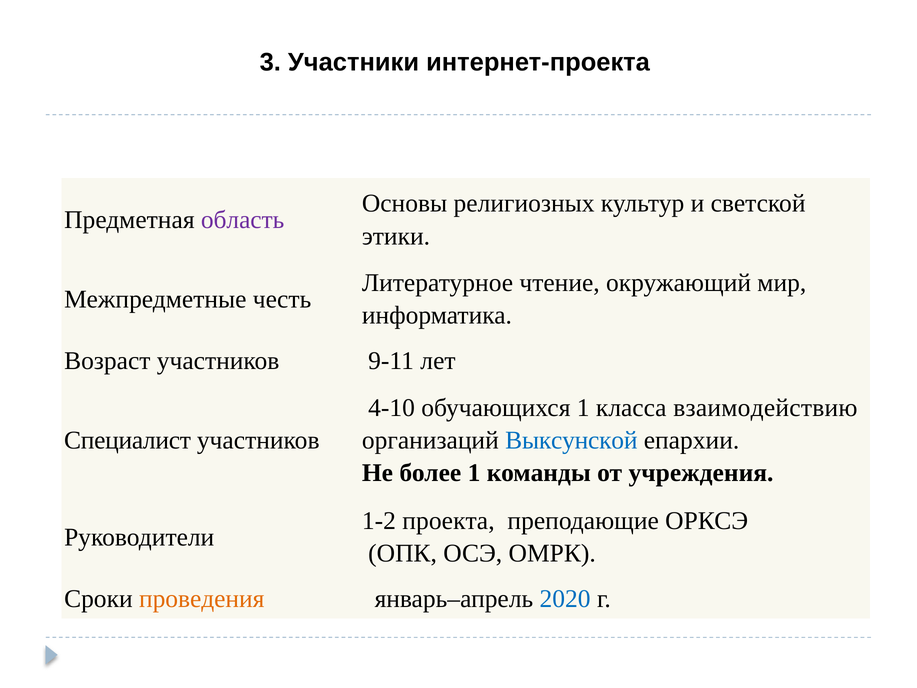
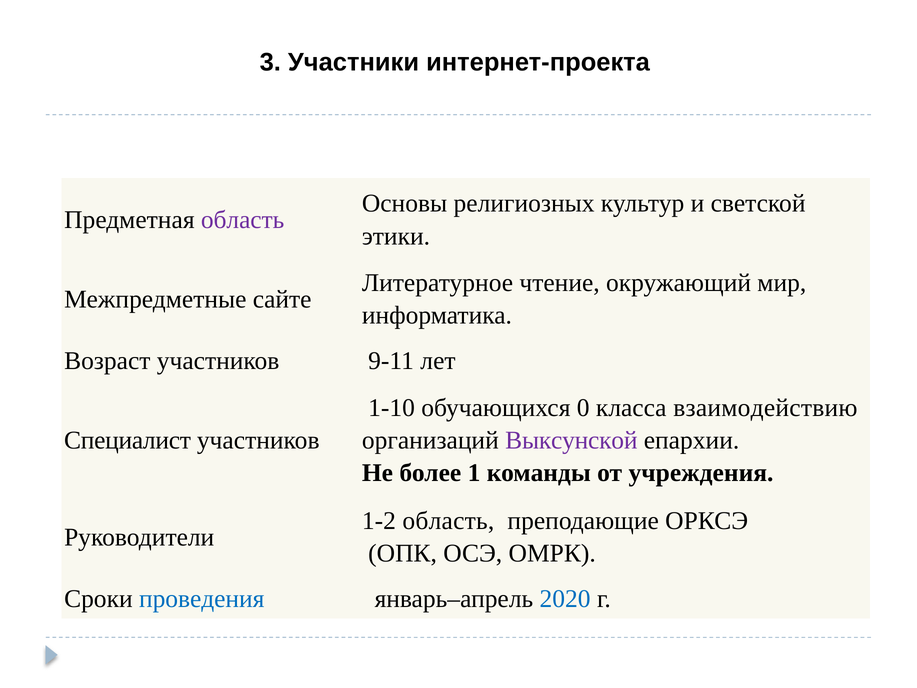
честь: честь -> сайте (282, 299)
4-10: 4-10 -> 1-10 (392, 407)
обучающихся 1: 1 -> 0 (583, 407)
Выксунской colour: blue -> purple (571, 440)
1-2 проекта: проекта -> область (448, 521)
проведения colour: orange -> blue (202, 599)
